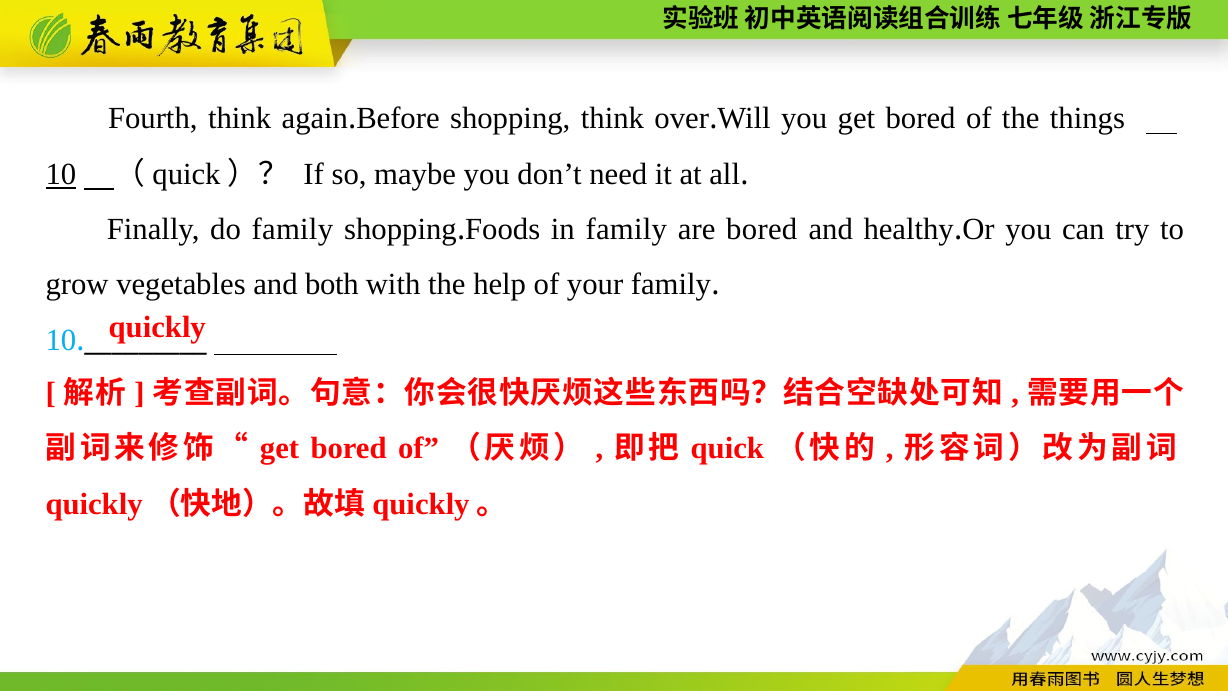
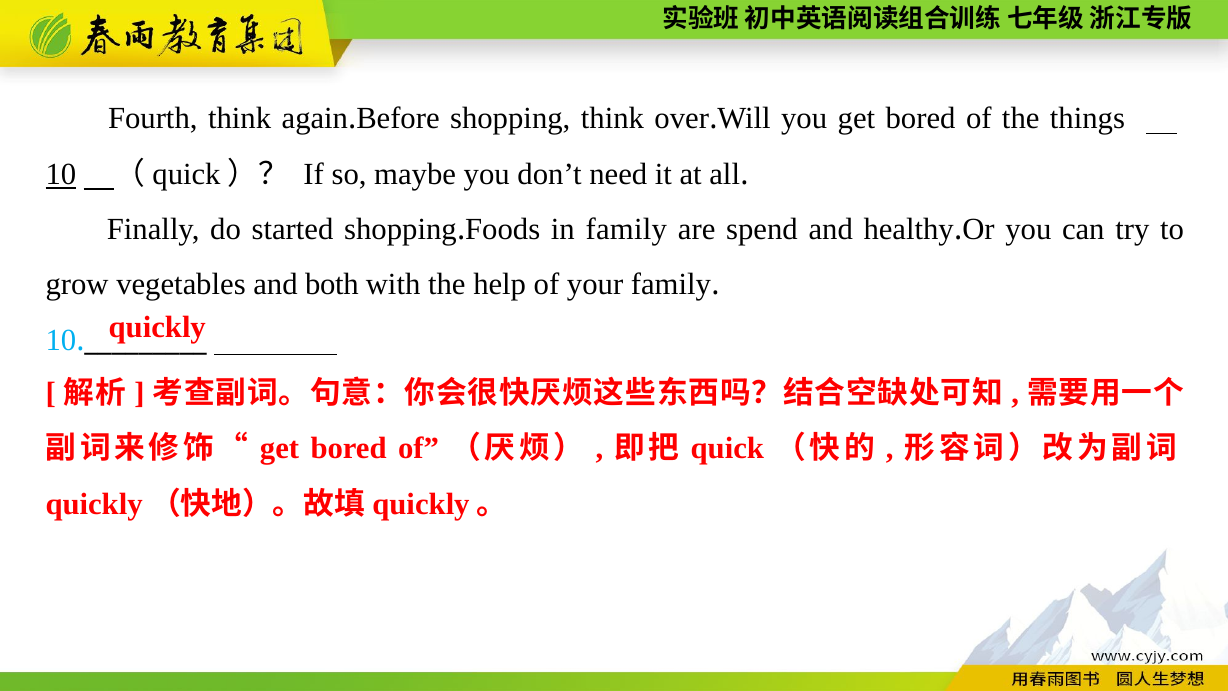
do family: family -> started (293, 229)
are bored: bored -> spend (762, 229)
